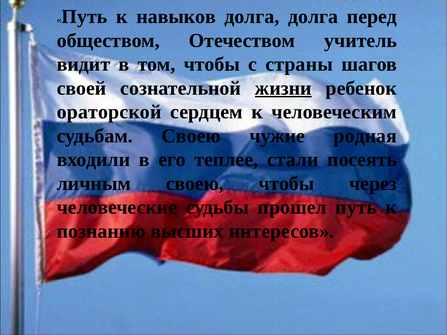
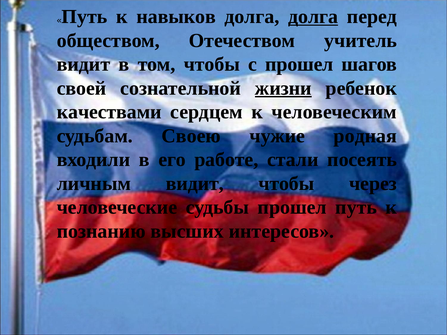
долга underline: none -> present (313, 17)
с страны: страны -> прошел (299, 64)
ораторской: ораторской -> качествами (109, 112)
теплее: теплее -> работе (226, 160)
личным своею: своею -> видит (195, 184)
